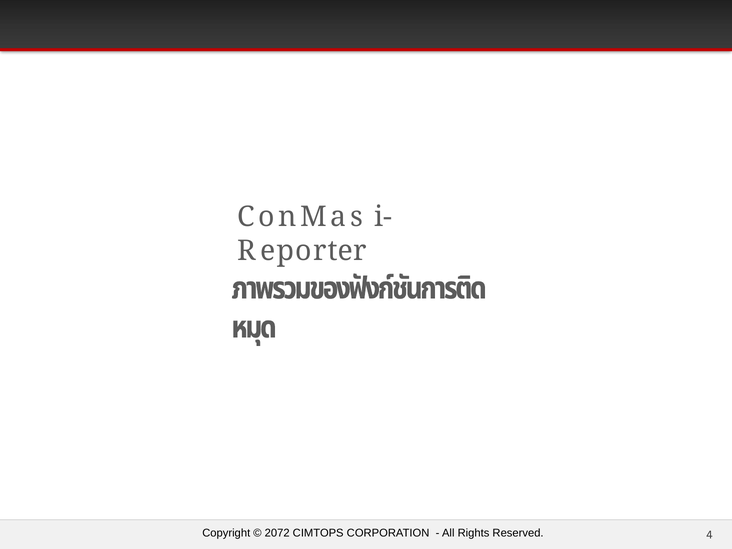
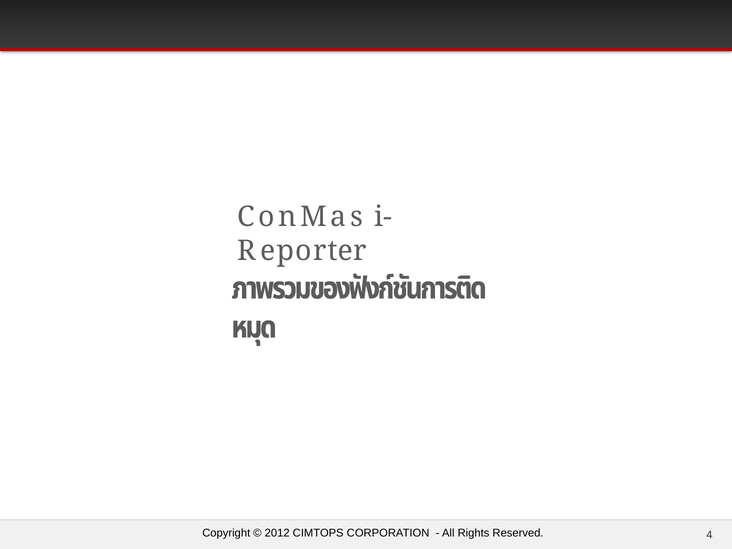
2072: 2072 -> 2012 (277, 533)
